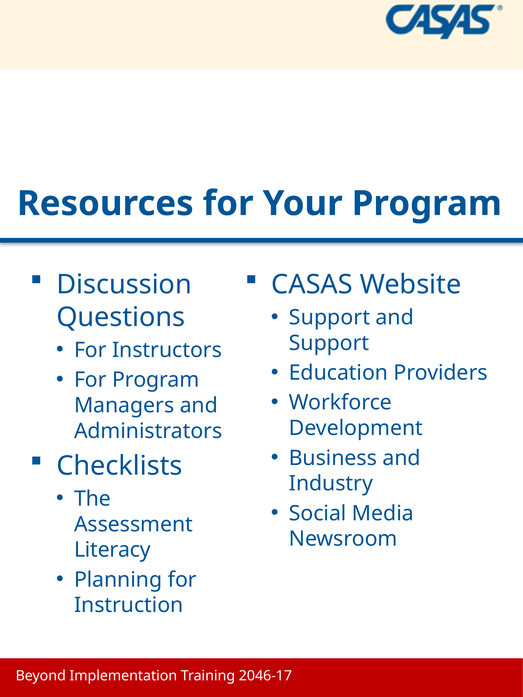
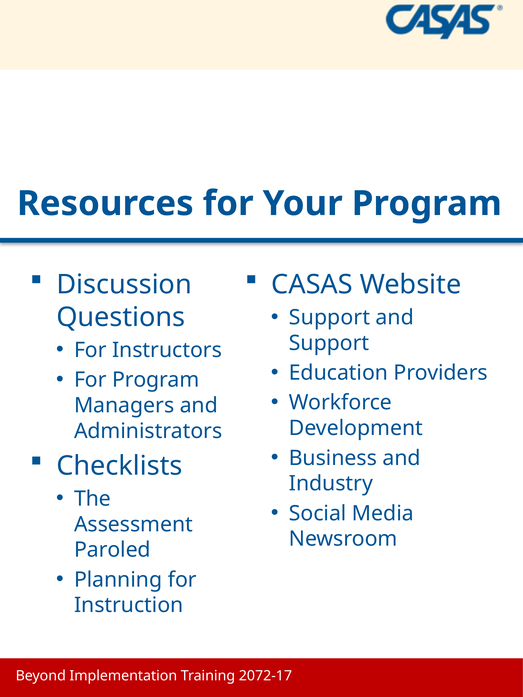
Literacy: Literacy -> Paroled (112, 550)
2046-17: 2046-17 -> 2072-17 (265, 676)
